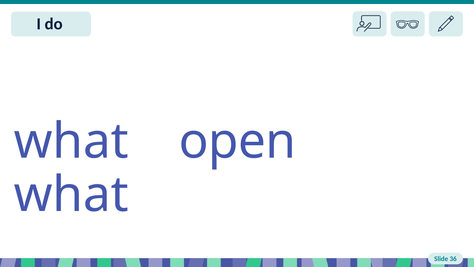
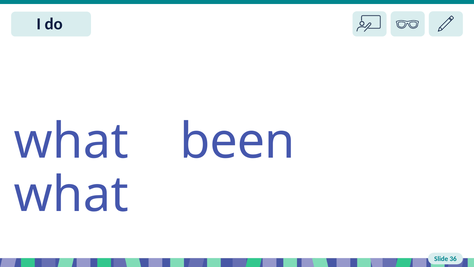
open: open -> been (237, 141)
